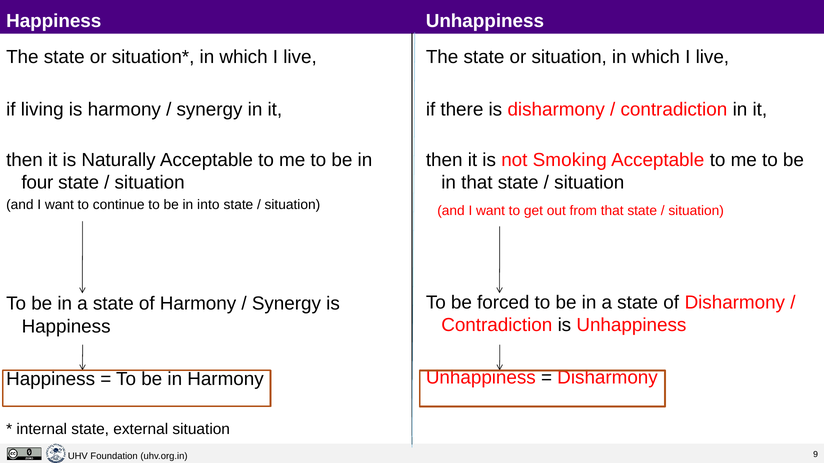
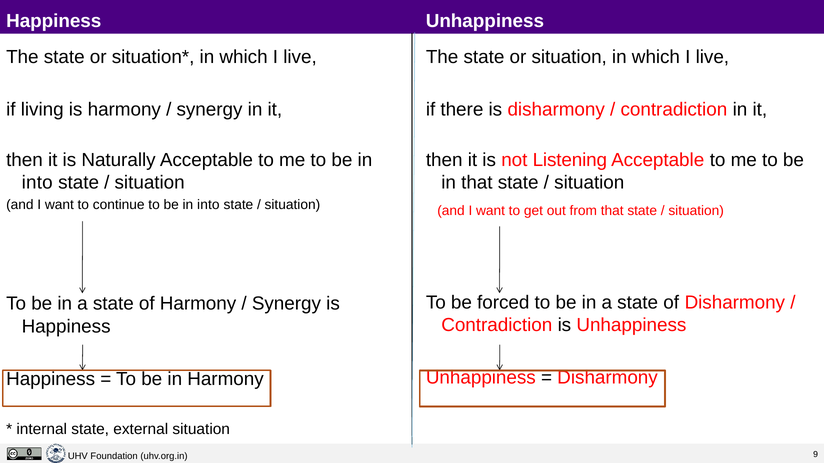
Smoking: Smoking -> Listening (570, 160)
four: four -> into (37, 183)
